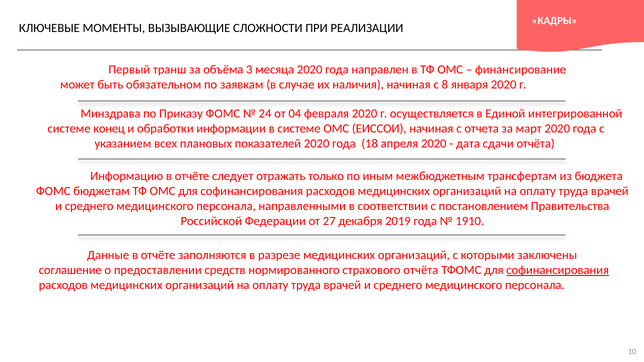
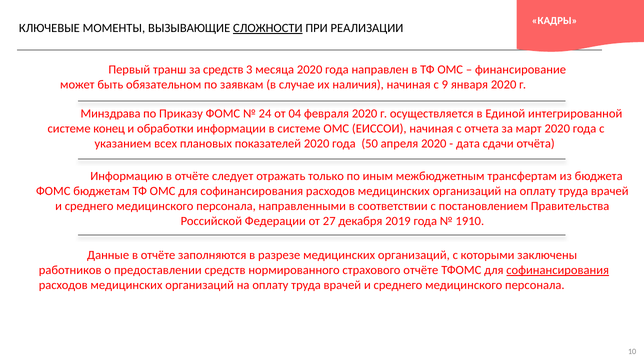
СЛОЖНОСТИ underline: none -> present (268, 28)
за объёма: объёма -> средств (223, 70)
8: 8 -> 9 (445, 85)
18: 18 -> 50 (370, 144)
соглашение: соглашение -> работников (70, 270)
страхового отчёта: отчёта -> отчёте (421, 270)
